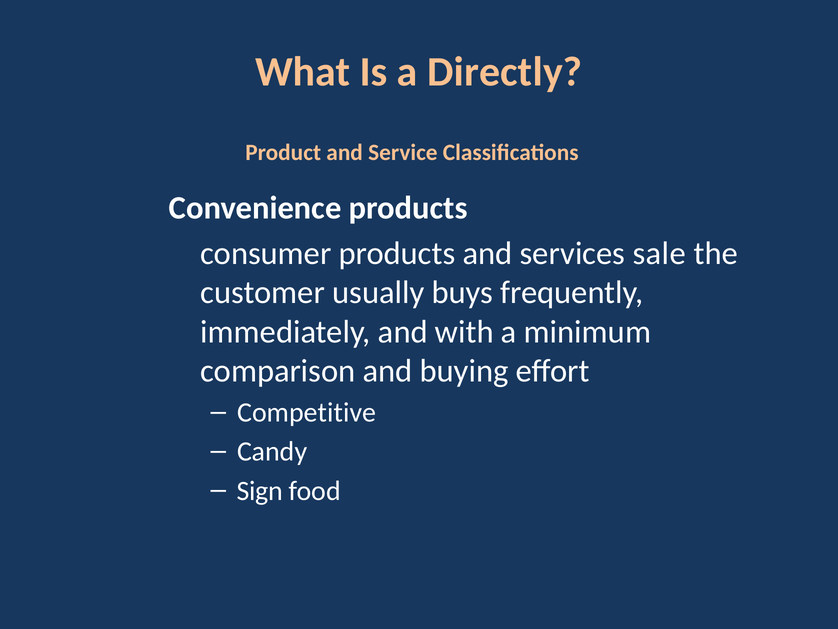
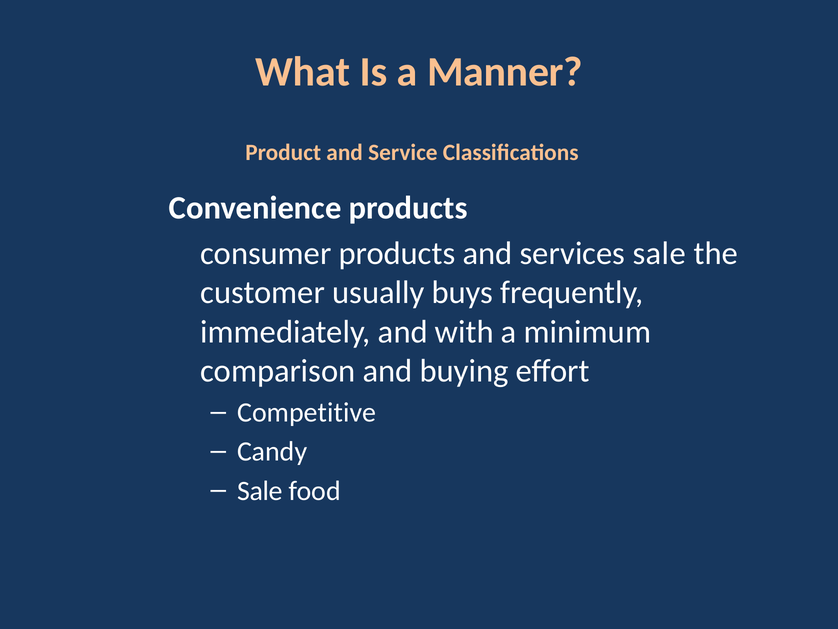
Directly: Directly -> Manner (505, 72)
Sign: Sign -> Sale (260, 490)
